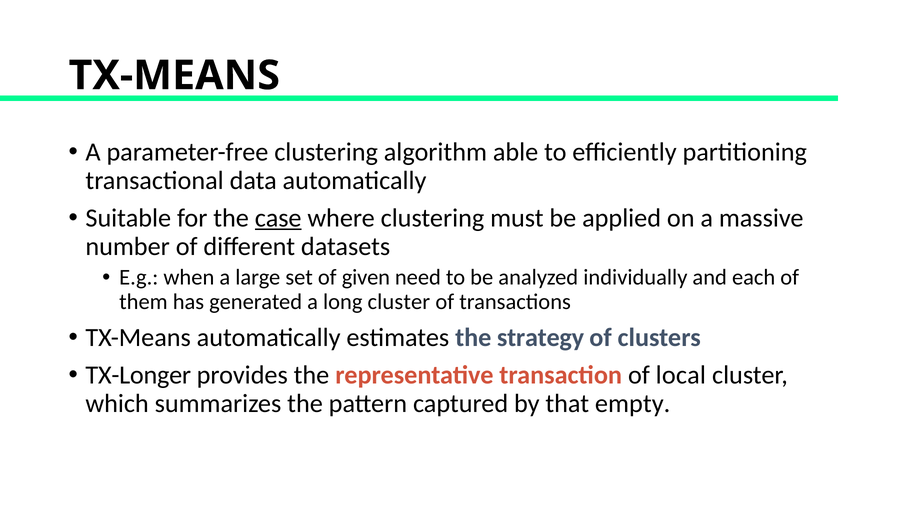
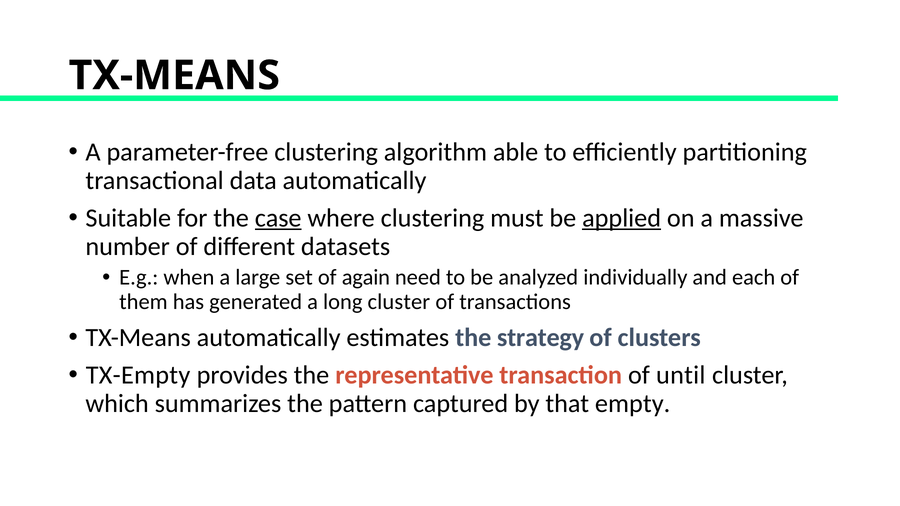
applied underline: none -> present (622, 218)
given: given -> again (366, 278)
TX-Longer: TX-Longer -> TX-Empty (138, 375)
local: local -> until (681, 375)
